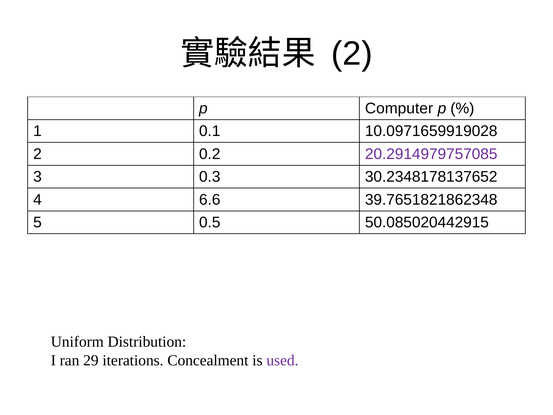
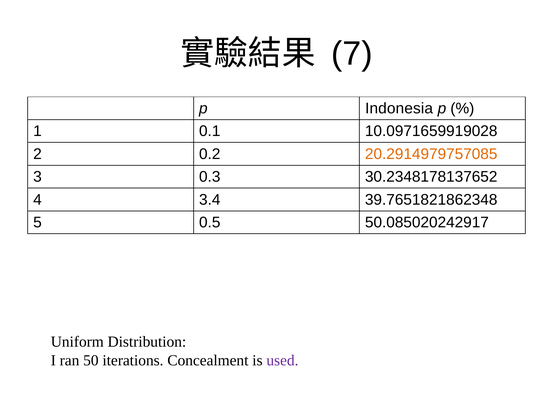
2: 2 -> 7 (352, 54)
Computer: Computer -> Indonesia (399, 108)
20.2914979757085 colour: purple -> orange (431, 154)
6.6: 6.6 -> 3.4 (210, 200)
50.085020442915: 50.085020442915 -> 50.085020242917 (427, 222)
29: 29 -> 50 (91, 360)
